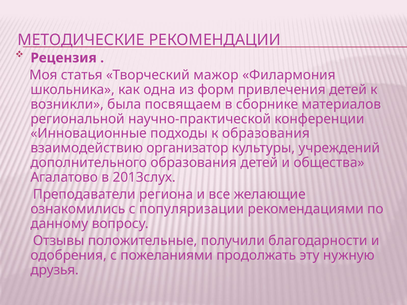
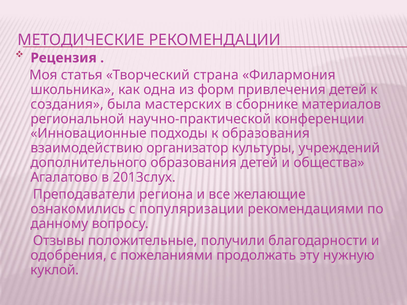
мажор: мажор -> страна (216, 75)
возникли: возникли -> создания (67, 104)
посвящаем: посвящаем -> мастерских (183, 104)
друзья: друзья -> куклой (55, 270)
